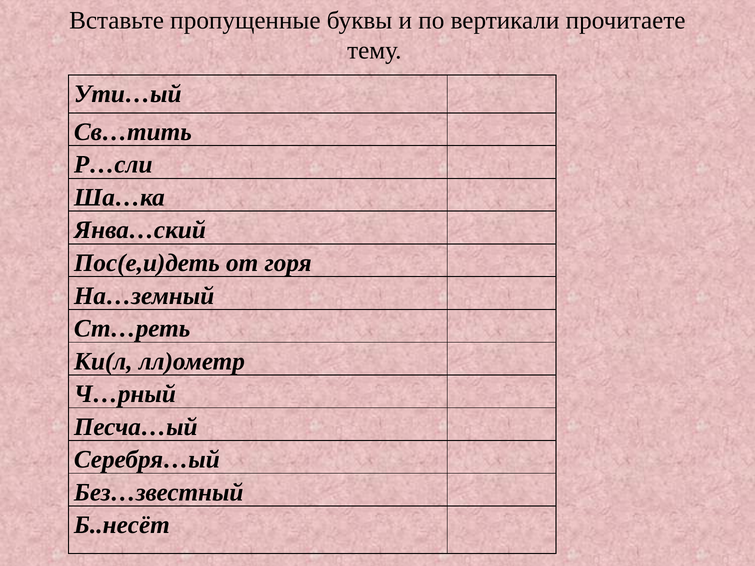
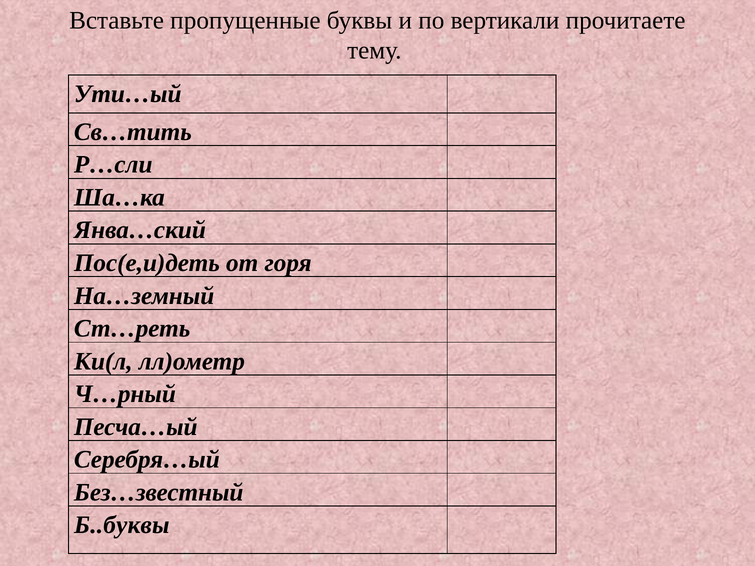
Б..несёт: Б..несёт -> Б..буквы (122, 525)
